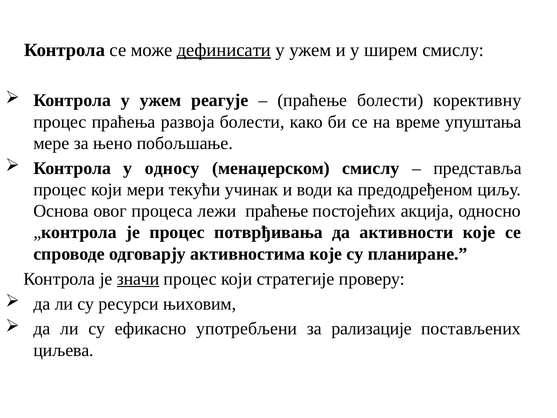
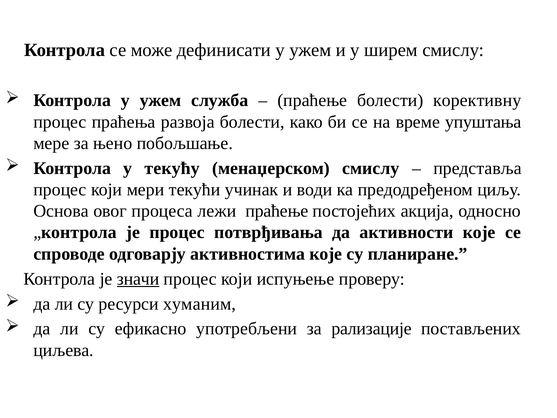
дефинисати underline: present -> none (224, 50)
реагује: реагује -> служба (220, 100)
односу: односу -> текућу (172, 168)
стратегије: стратегије -> испуњење (296, 279)
њиховим: њиховим -> хуманим (200, 304)
